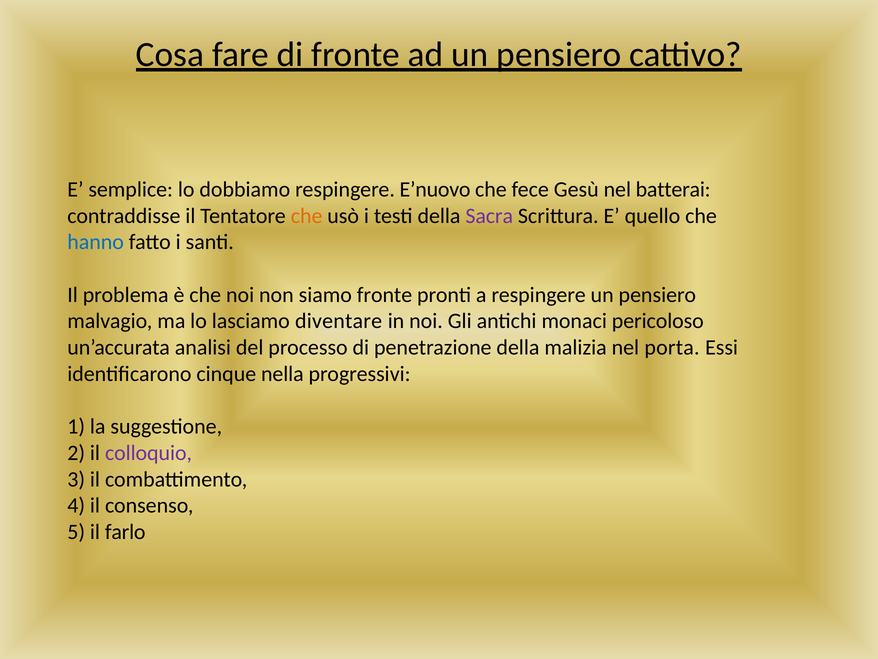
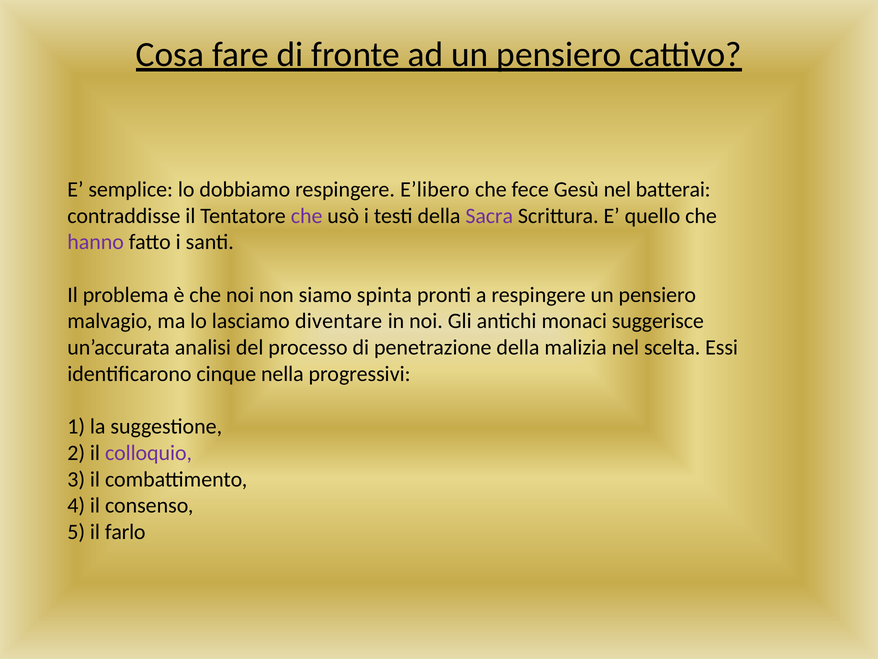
E’nuovo: E’nuovo -> E’libero (435, 189)
che colour: orange -> purple (307, 216)
hanno colour: blue -> purple (96, 242)
siamo fronte: fronte -> spinta (384, 295)
pericoloso: pericoloso -> suggerisce (658, 321)
porta: porta -> scelta (672, 347)
